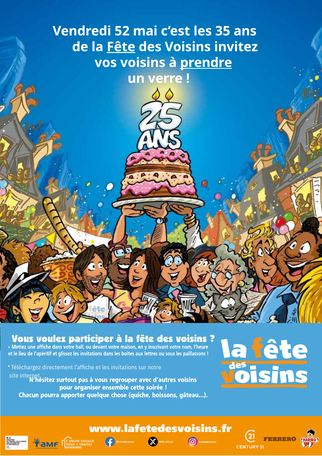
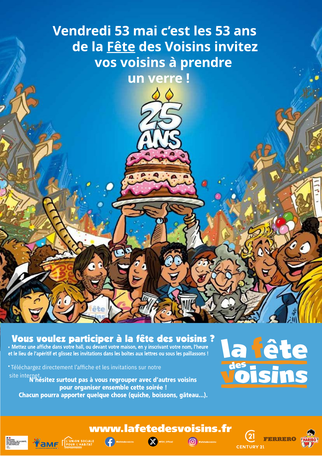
Vendredi 52: 52 -> 53 (122, 31)
les 35: 35 -> 53 (223, 31)
prendre underline: present -> none (206, 63)
